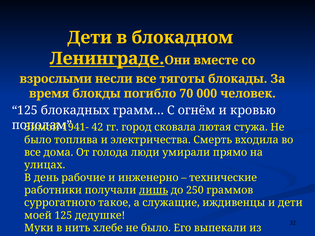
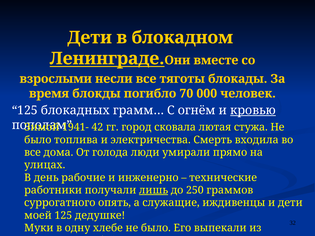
кровью underline: none -> present (253, 111)
такое: такое -> опять (115, 203)
нить: нить -> одну (77, 228)
